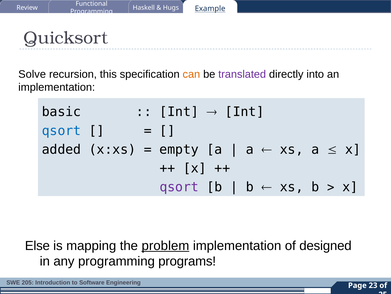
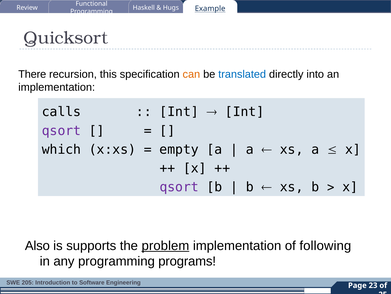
Solve: Solve -> There (32, 74)
translated colour: purple -> blue (242, 74)
basic: basic -> calls (61, 112)
qsort colour: blue -> purple (61, 130)
added: added -> which (61, 149)
Else: Else -> Also (37, 245)
mapping: mapping -> supports (91, 245)
designed: designed -> following (325, 245)
